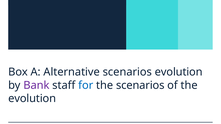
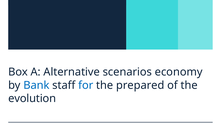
scenarios evolution: evolution -> economy (179, 72)
Bank colour: purple -> blue (36, 85)
the scenarios: scenarios -> prepared (140, 85)
